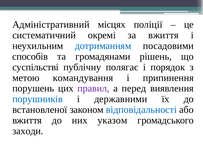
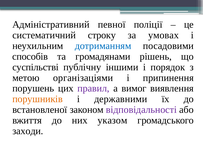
місцях: місцях -> певної (112, 25)
окремі: окремі -> строку (102, 35)
за вжиття: вжиття -> умовах (163, 35)
полягає: полягає -> іншими (122, 67)
командування: командування -> організаціями (83, 78)
перед: перед -> вимог (134, 89)
порушників colour: blue -> orange (38, 99)
відповідальності colour: blue -> purple (141, 110)
